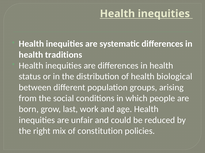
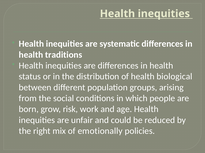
last: last -> risk (70, 110)
constitution: constitution -> emotionally (100, 132)
